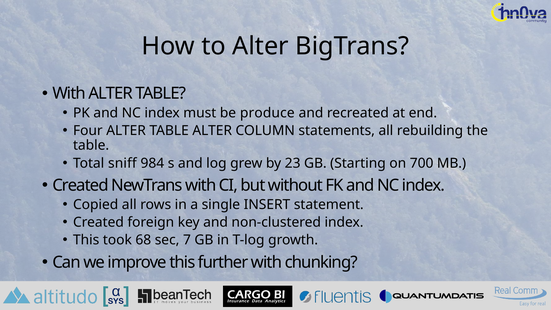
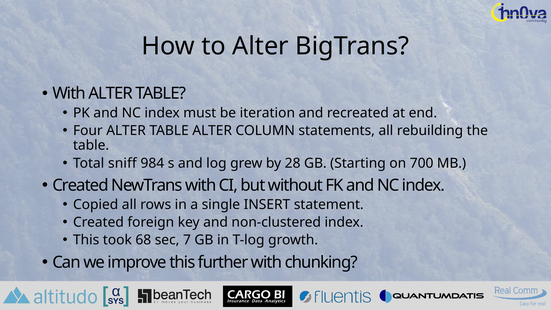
produce: produce -> iteration (267, 113)
23: 23 -> 28 (293, 163)
